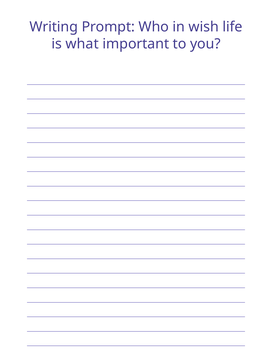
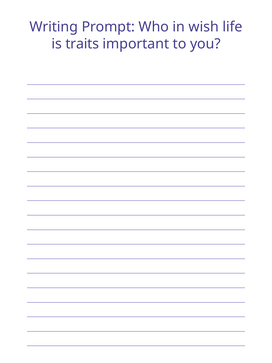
what: what -> traits (82, 44)
